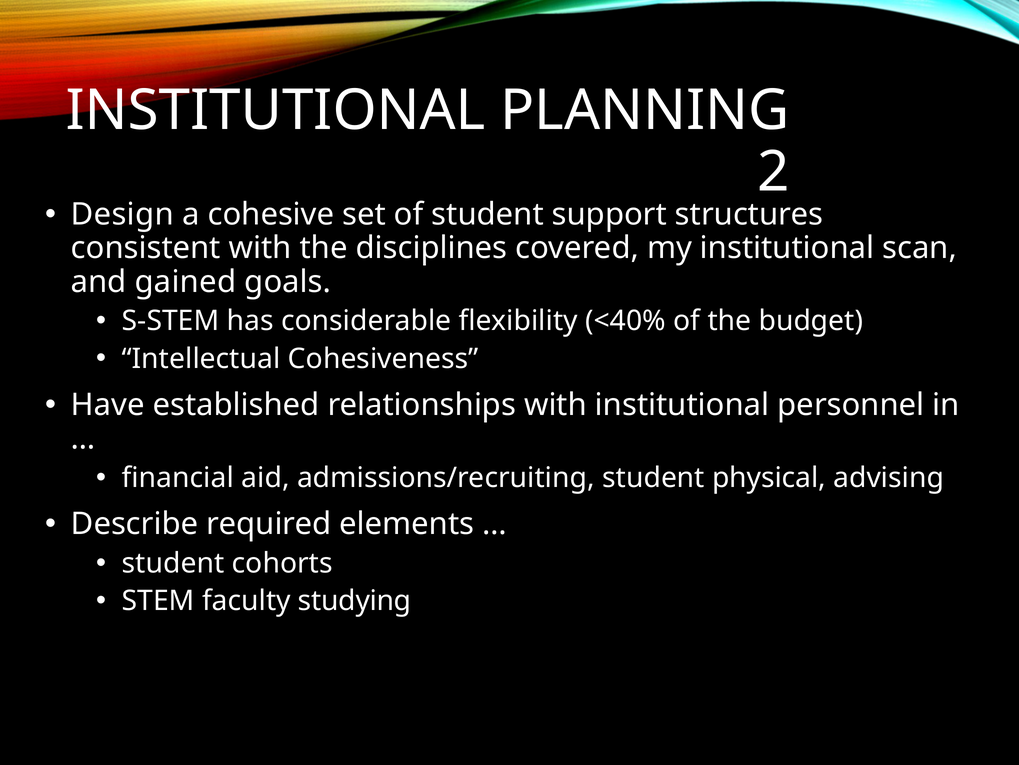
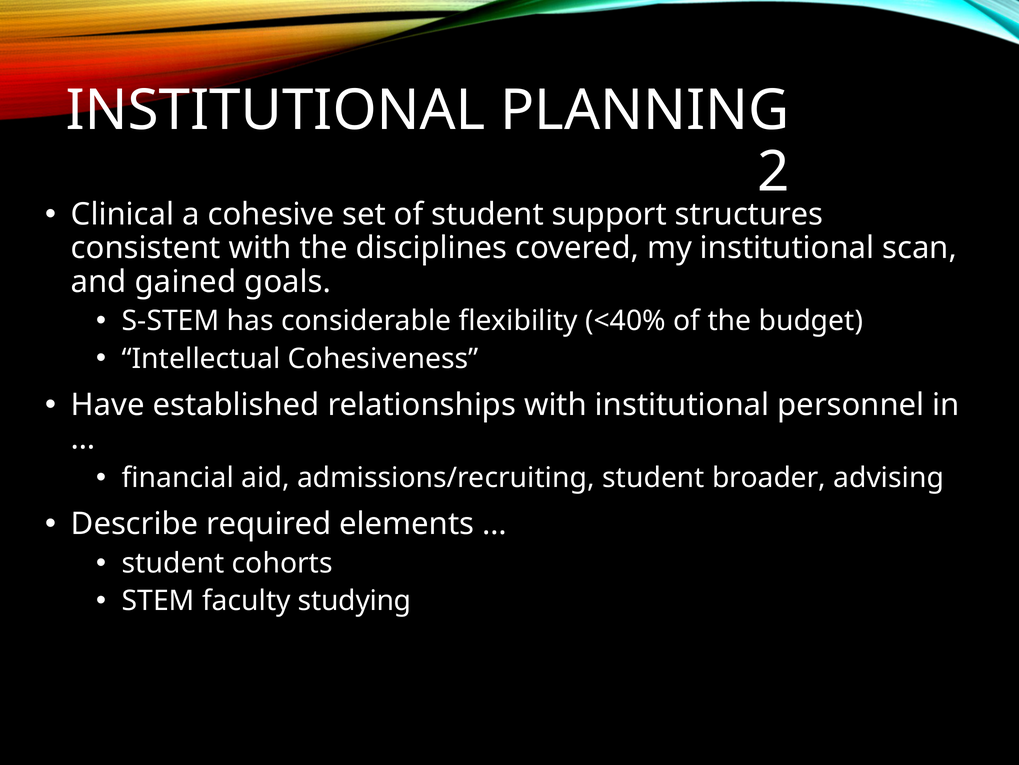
Design: Design -> Clinical (123, 214)
physical: physical -> broader (769, 477)
